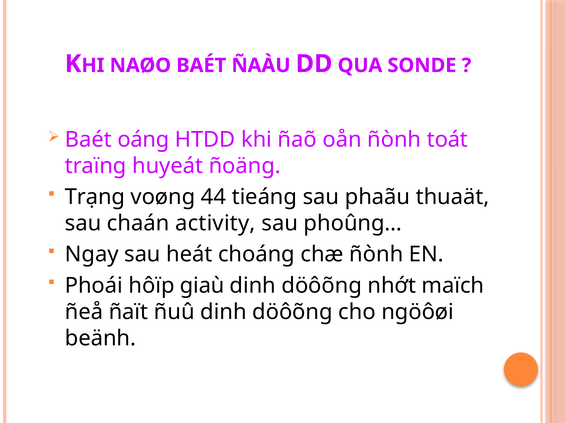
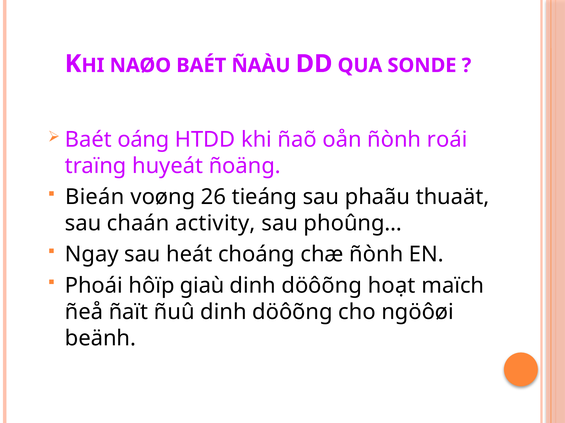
toát: toát -> roái (447, 140)
Trạng: Trạng -> Bieán (95, 197)
44: 44 -> 26 (214, 197)
nhớt: nhớt -> hoạt (392, 286)
